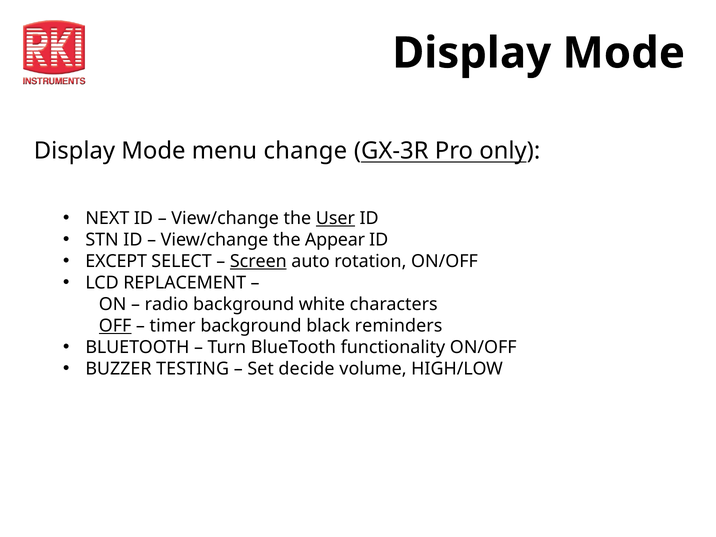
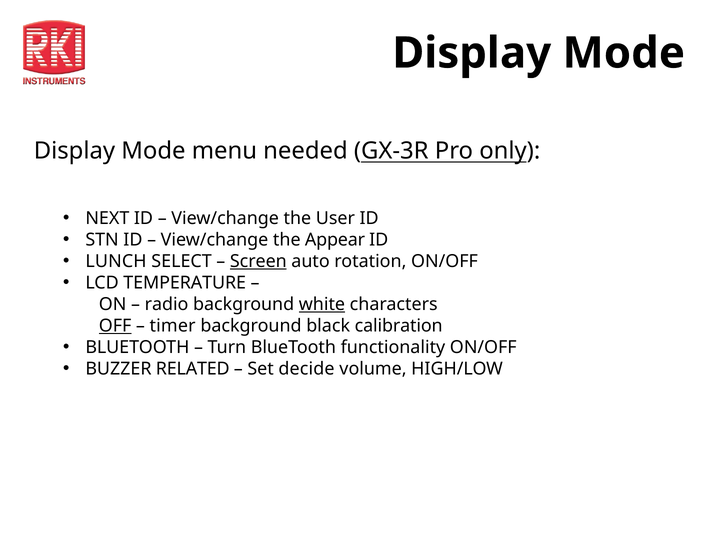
change: change -> needed (305, 151)
User underline: present -> none (335, 219)
EXCEPT: EXCEPT -> LUNCH (116, 261)
REPLACEMENT: REPLACEMENT -> TEMPERATURE (185, 283)
white underline: none -> present (322, 304)
reminders: reminders -> calibration (399, 326)
TESTING: TESTING -> RELATED (193, 369)
